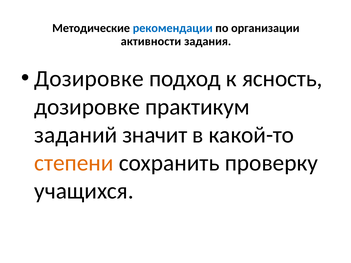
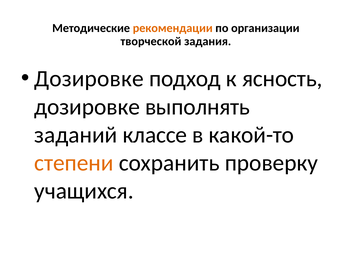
рекомендации colour: blue -> orange (173, 28)
активности: активности -> творческой (151, 41)
практикум: практикум -> выполнять (197, 107)
значит: значит -> классе (155, 135)
